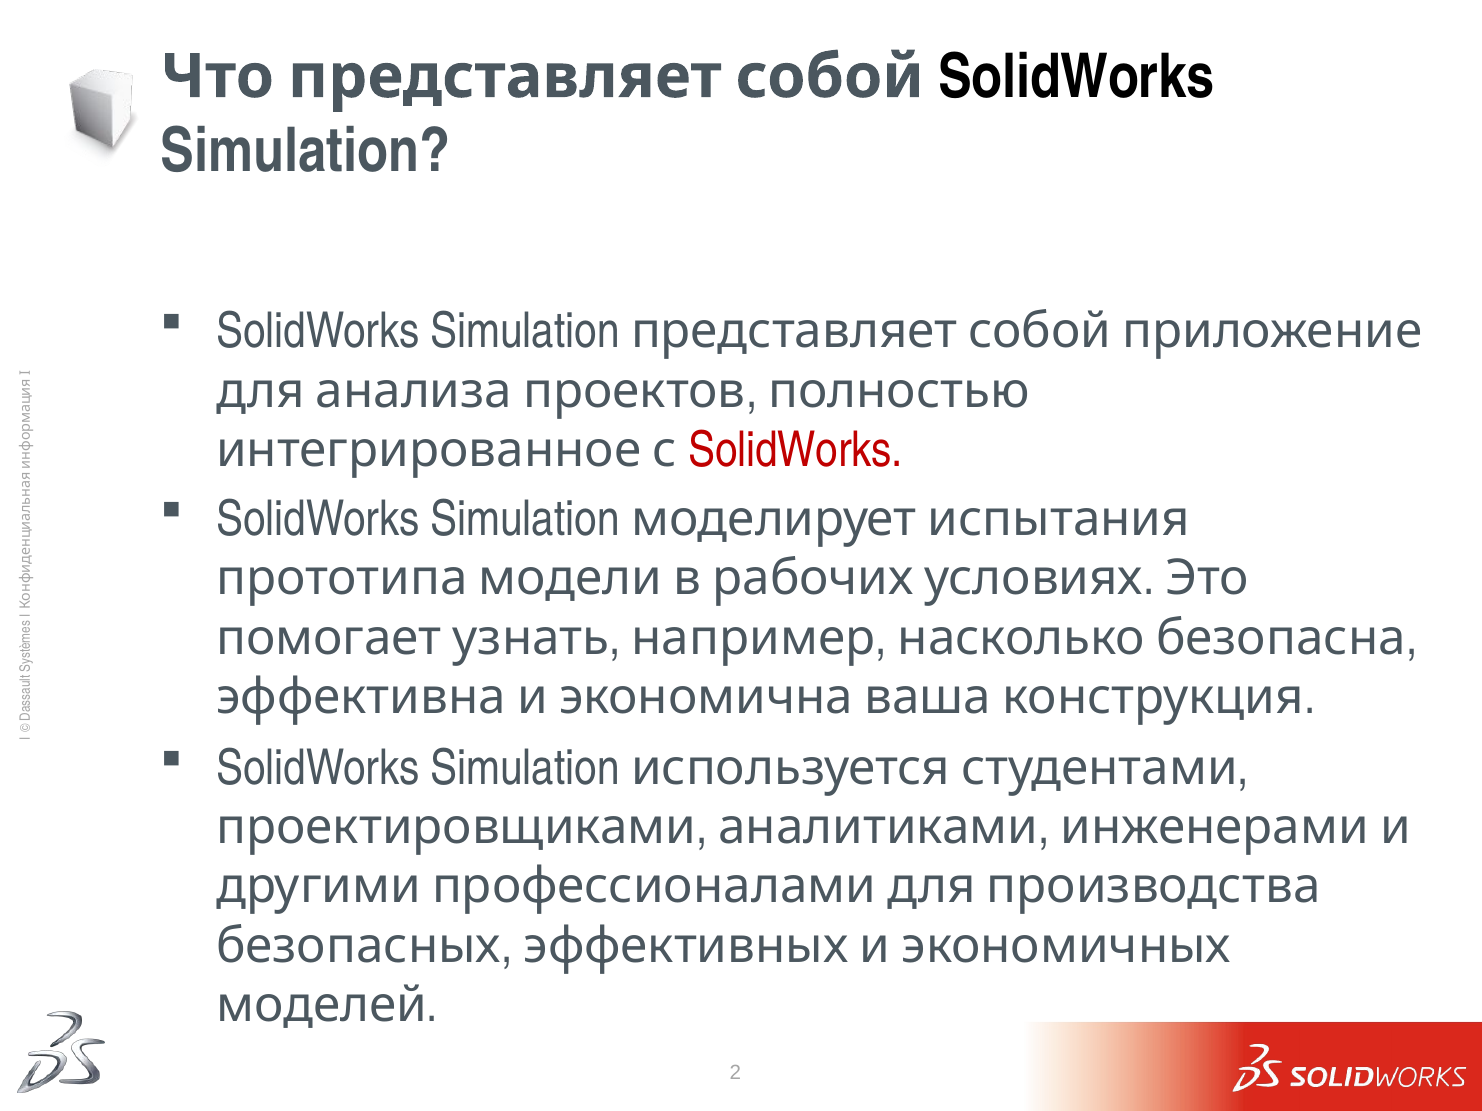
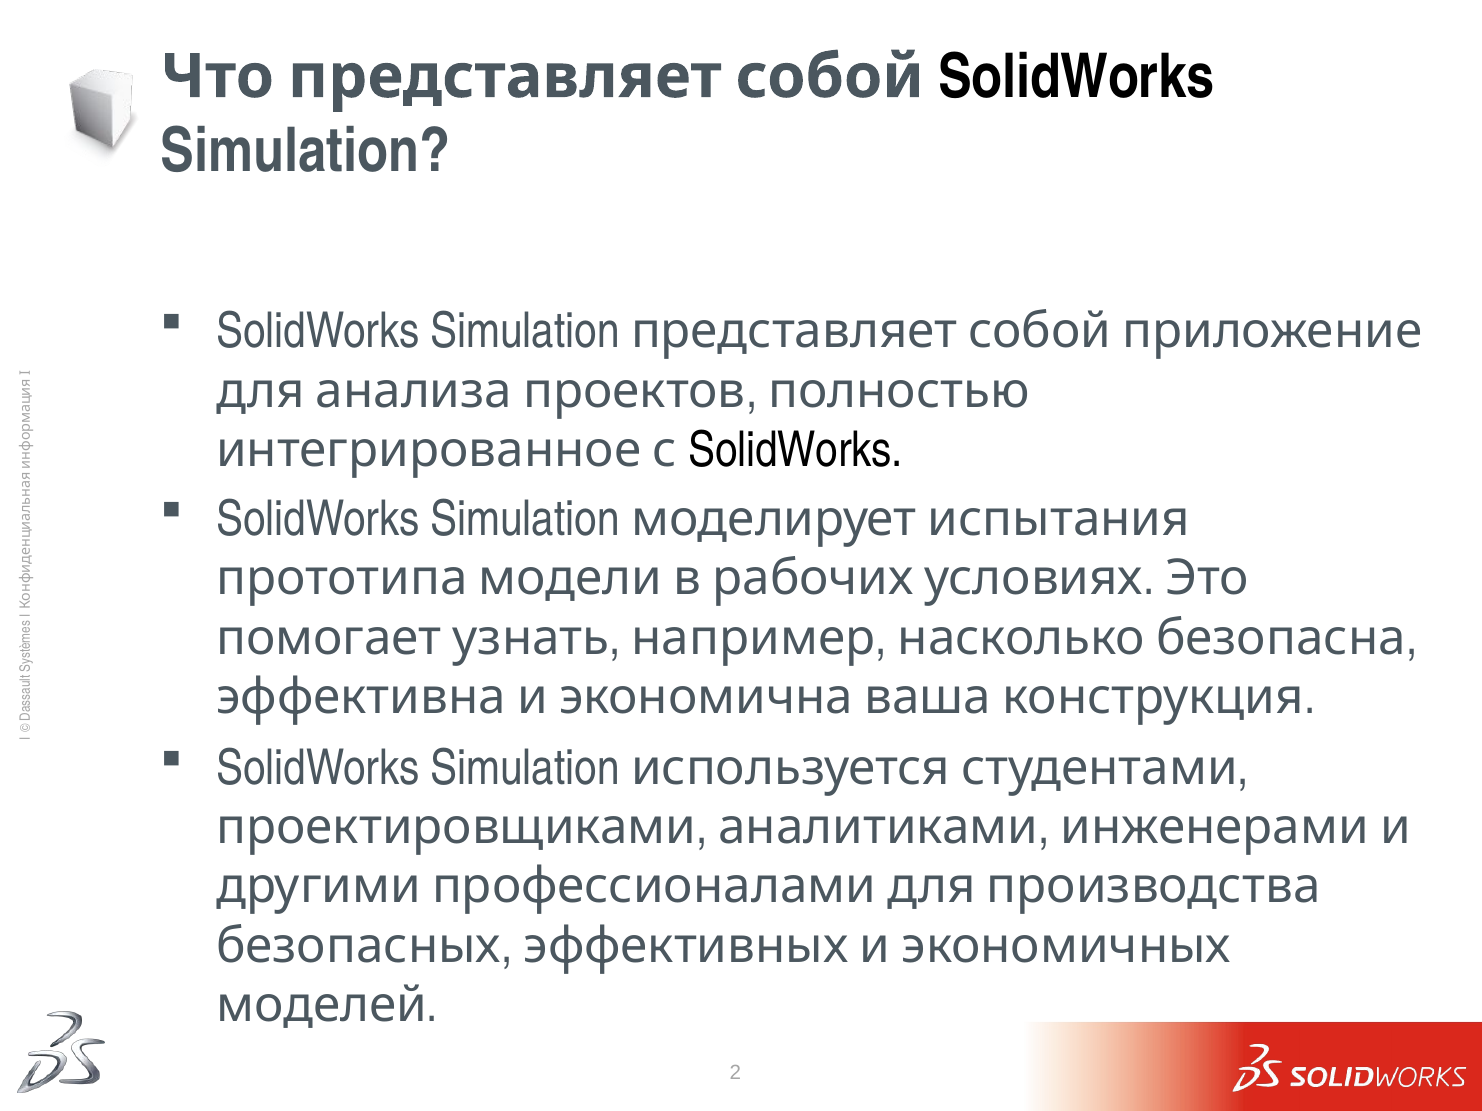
SolidWorks colour: red -> black (796, 450)
